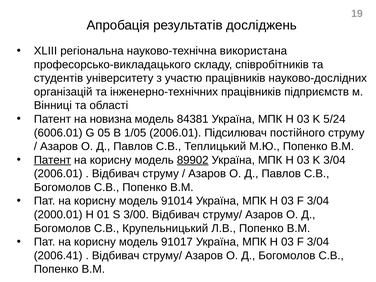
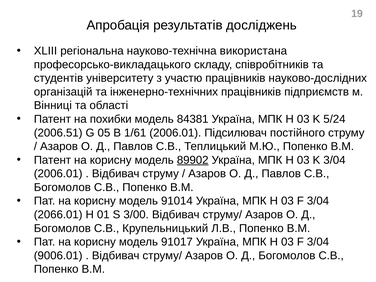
новизна: новизна -> похибки (111, 119)
6006.01: 6006.01 -> 2006.51 (58, 133)
1/05: 1/05 -> 1/61 (135, 133)
Патент underline: present -> none (52, 160)
2000.01: 2000.01 -> 2066.01 (58, 215)
2006.41: 2006.41 -> 9006.01 (58, 256)
